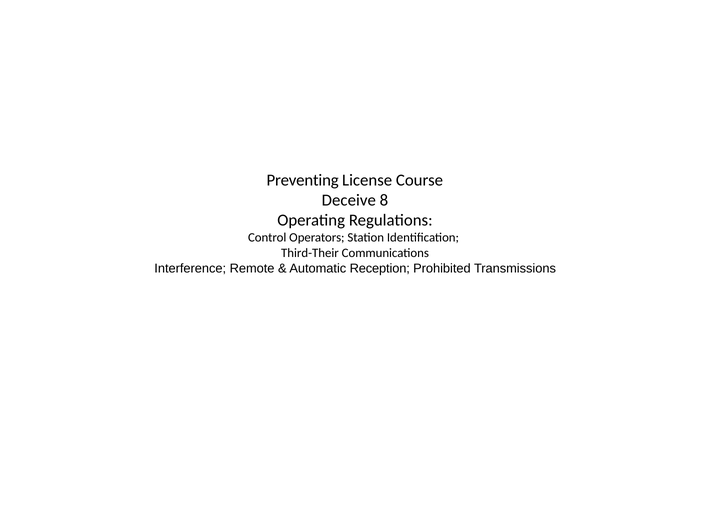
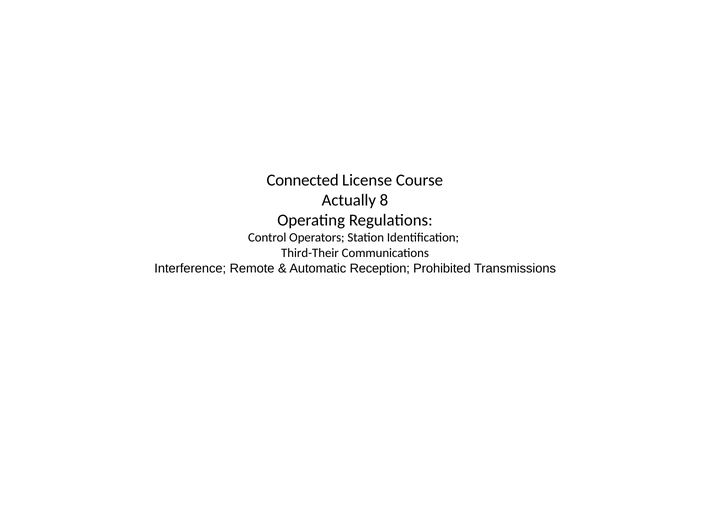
Preventing: Preventing -> Connected (303, 180)
Deceive: Deceive -> Actually (349, 200)
